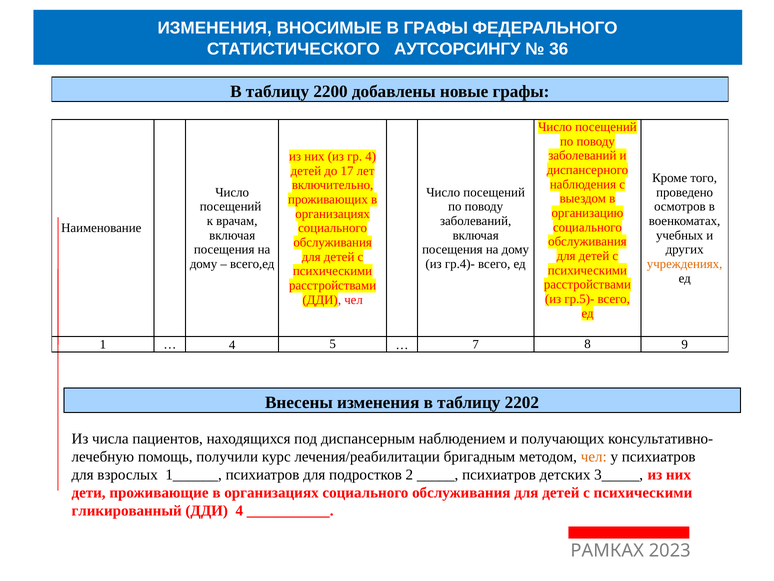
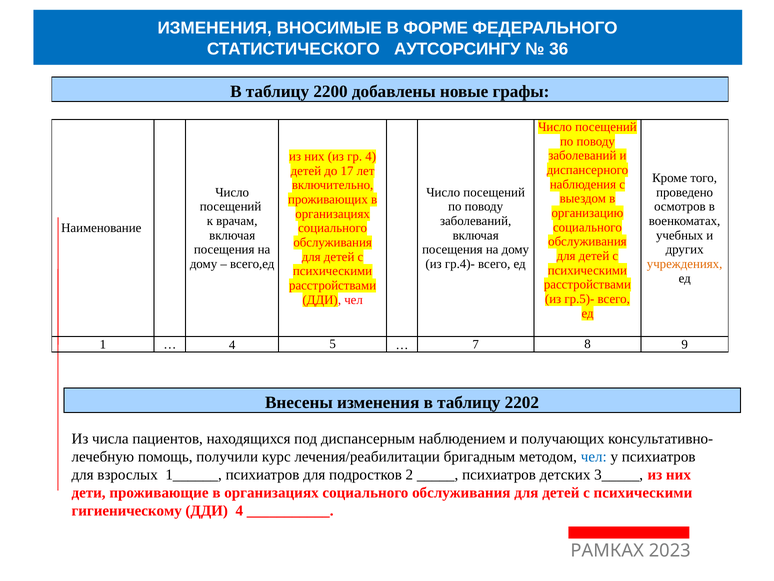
В ГРАФЫ: ГРАФЫ -> ФОРМЕ (436, 28)
чел colour: orange -> blue (594, 456)
гликированный: гликированный -> гигиеническому (127, 511)
